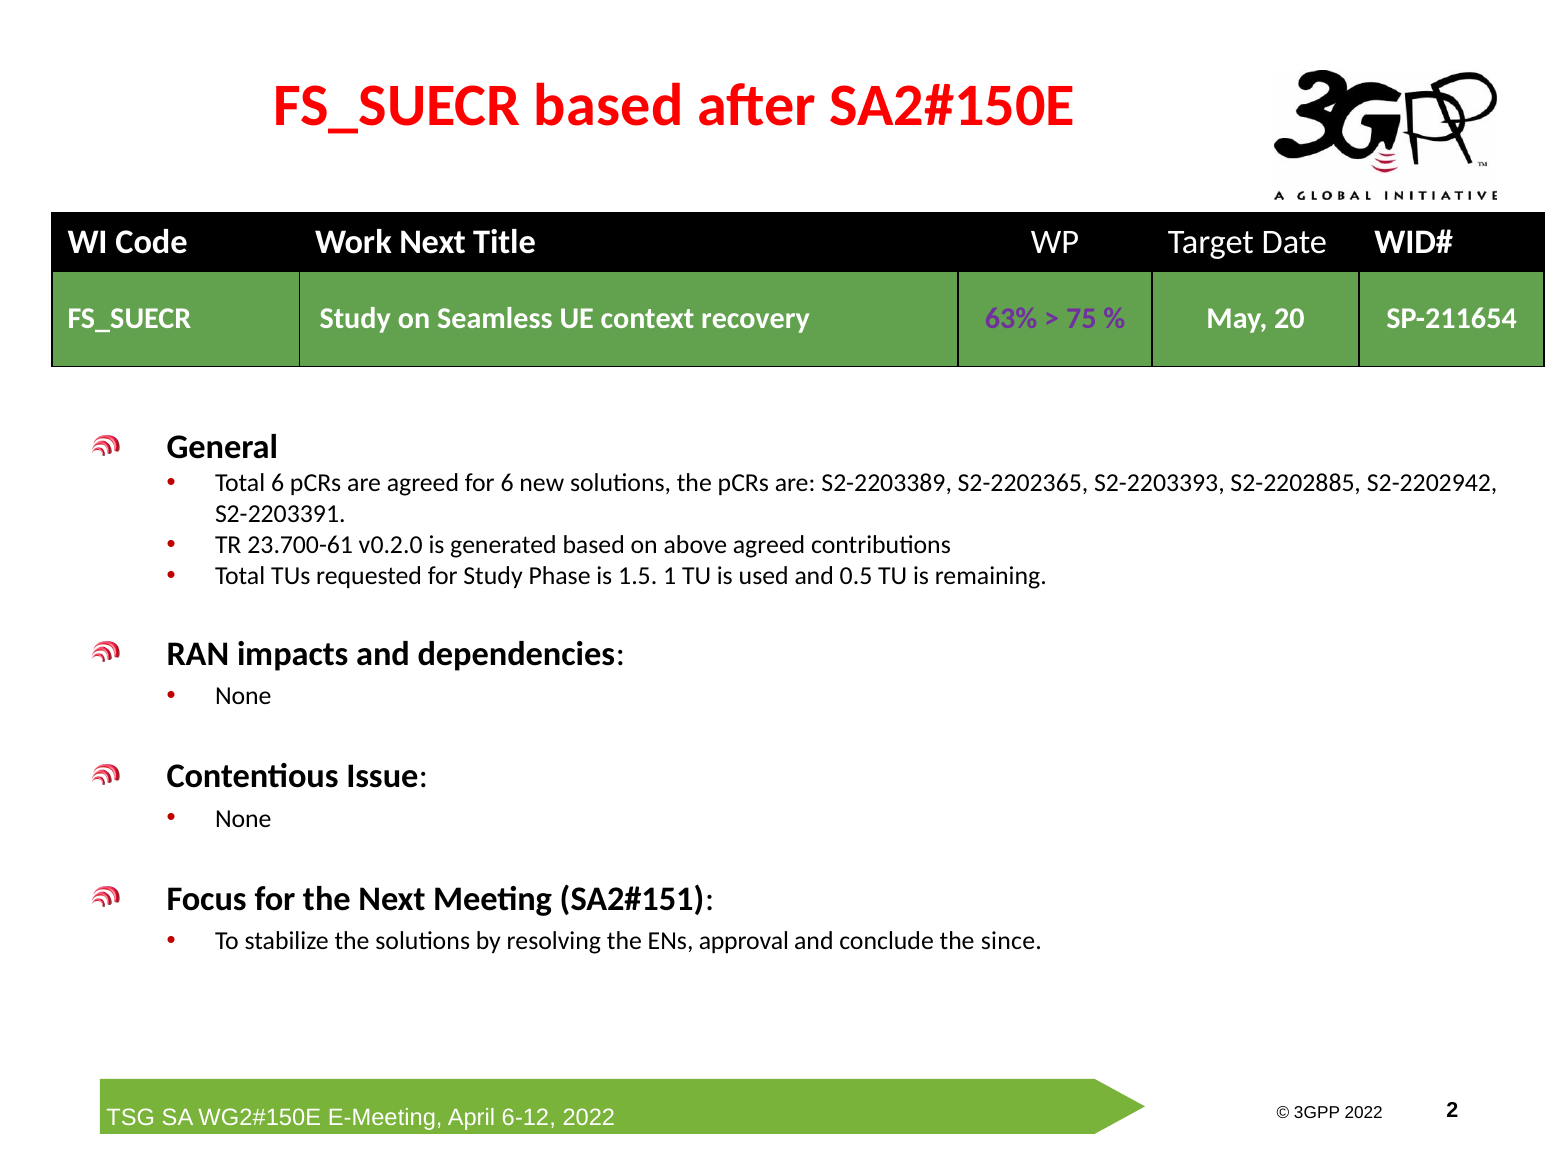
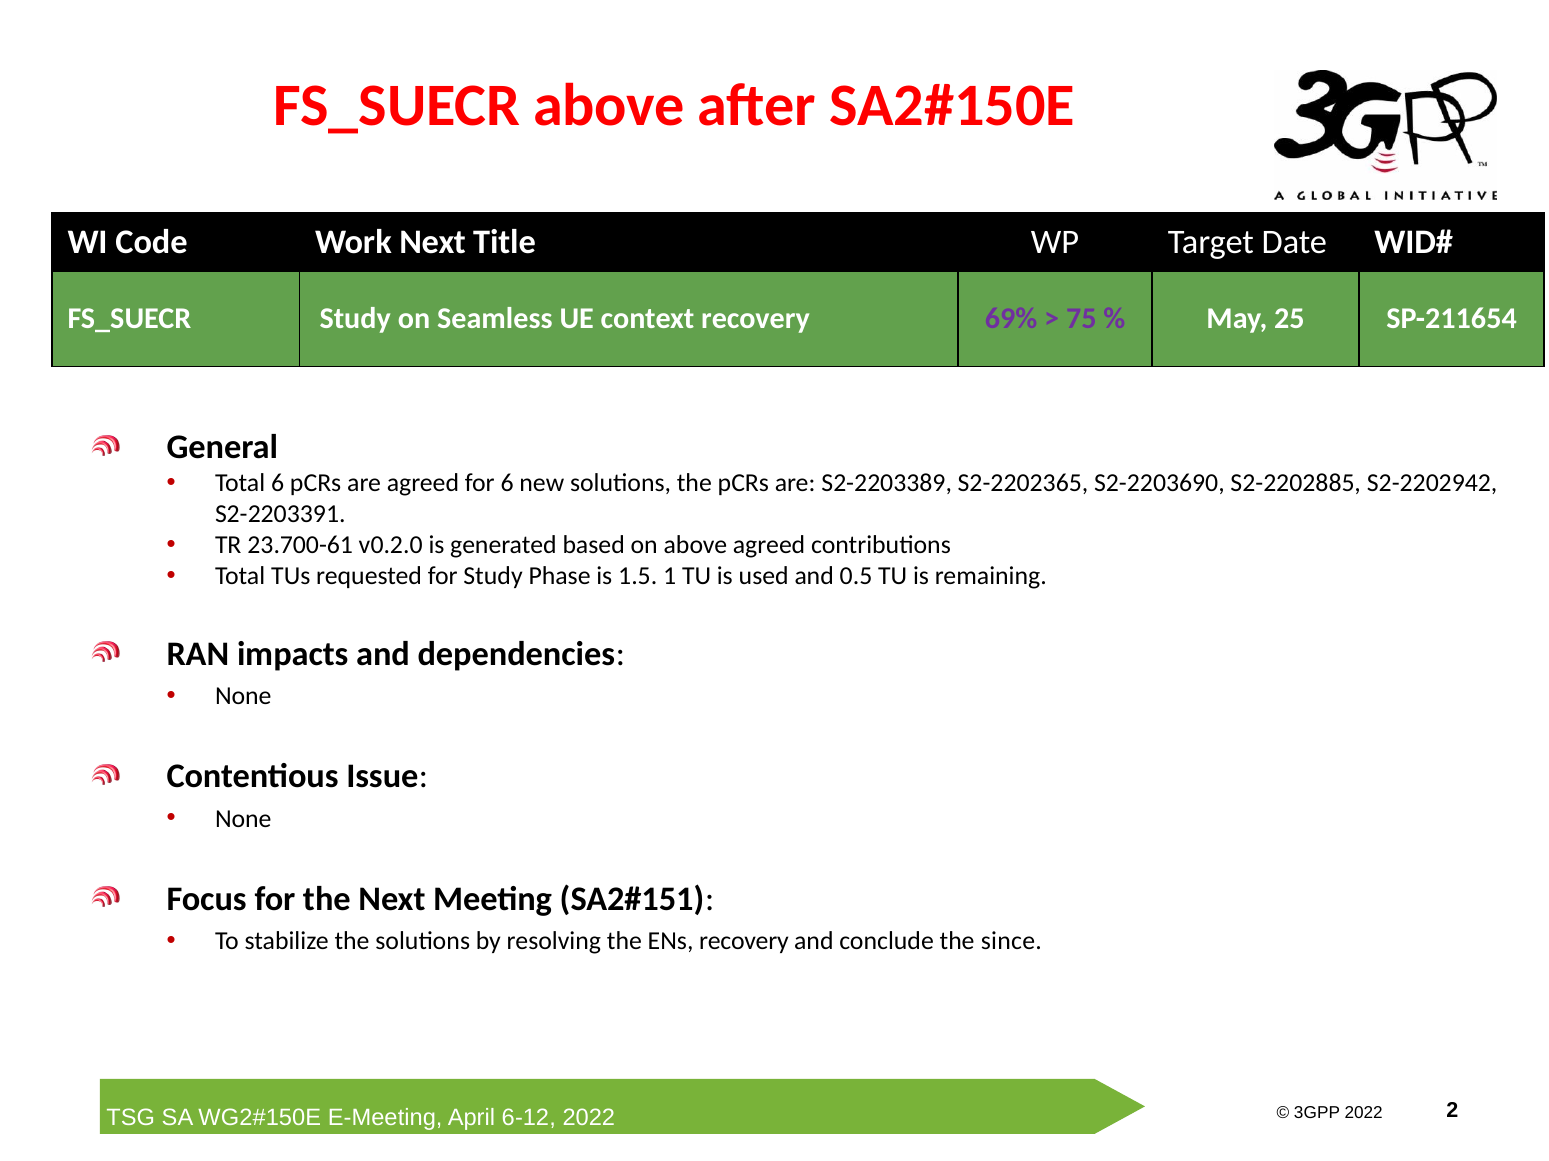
FS_SUECR based: based -> above (609, 106)
63%: 63% -> 69% (1011, 319)
20: 20 -> 25 (1289, 319)
S2-2203393: S2-2203393 -> S2-2203690 (1159, 483)
ENs approval: approval -> recovery (744, 942)
